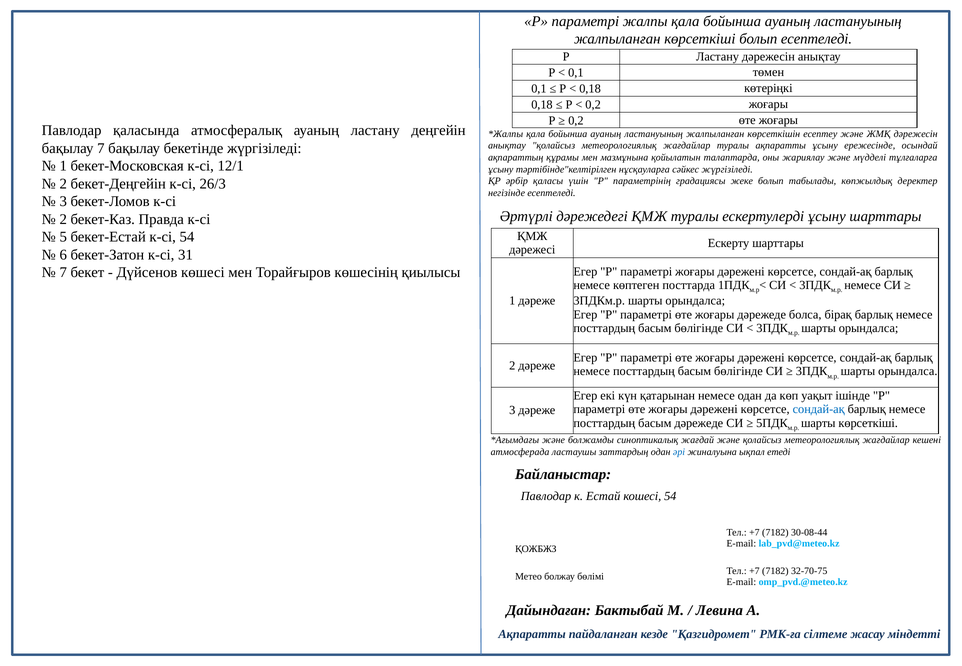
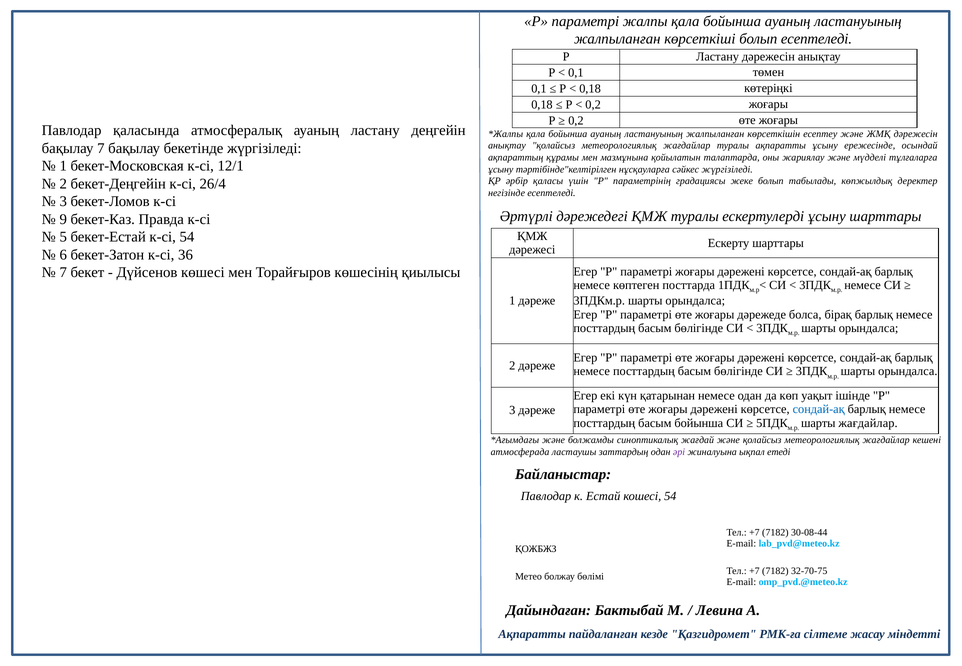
26/3: 26/3 -> 26/4 (213, 184)
2: 2 -> 9 (63, 219)
31: 31 -> 36 (186, 255)
басым дәрежеде: дәрежеде -> бойынша (699, 423)
шарты көрсеткіші: көрсеткіші -> жағдайлар (868, 423)
әрі colour: blue -> purple (679, 452)
